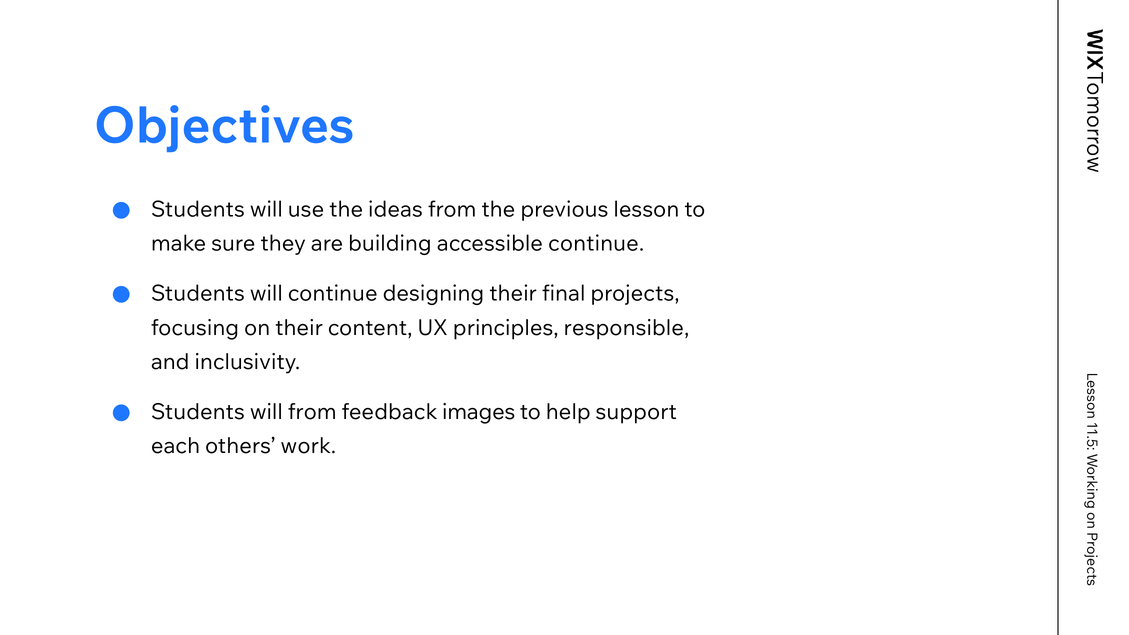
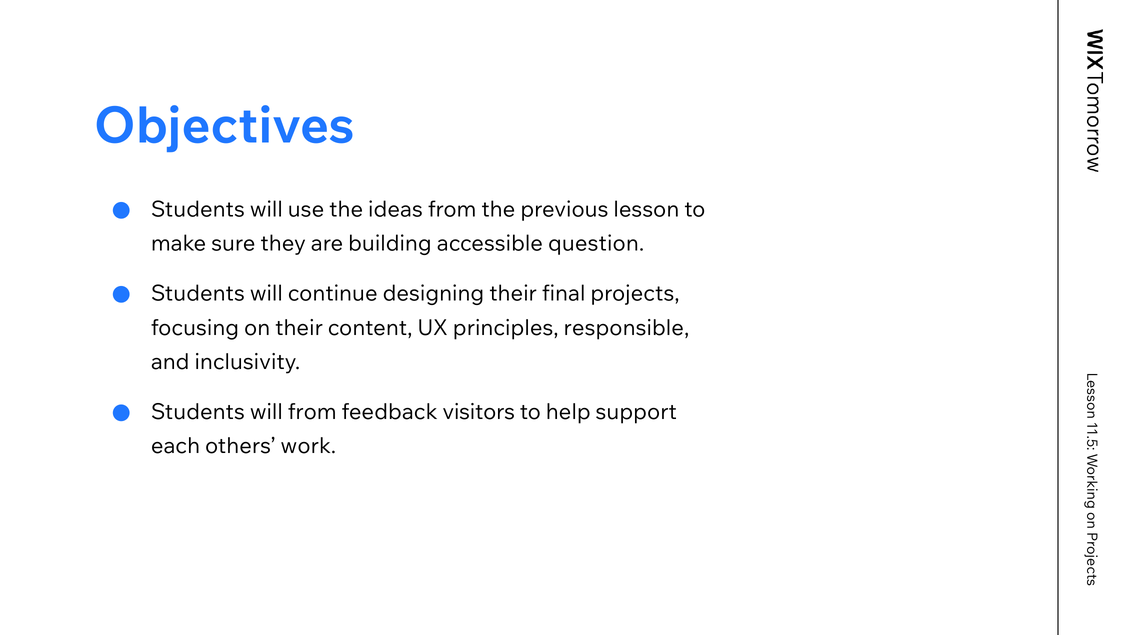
accessible continue: continue -> question (596, 244)
images: images -> visitors (479, 412)
